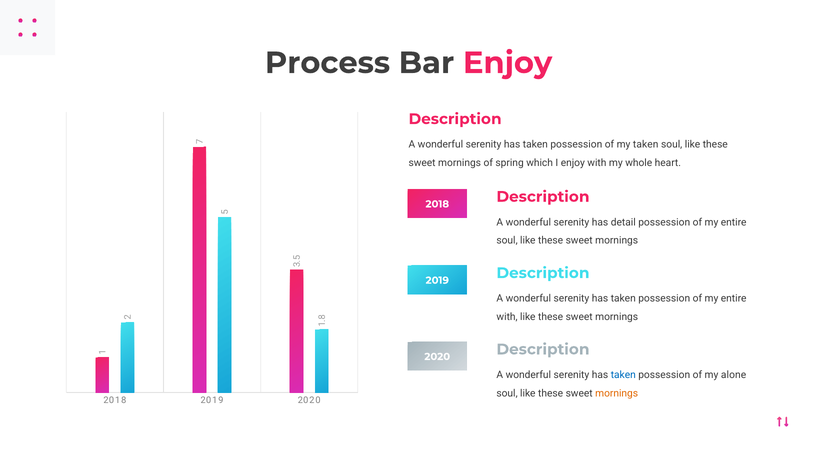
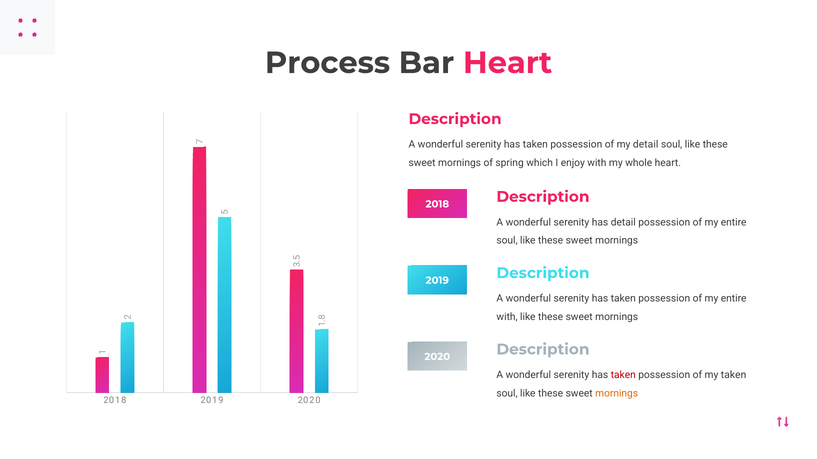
Bar Enjoy: Enjoy -> Heart (508, 63)
my taken: taken -> detail (646, 145)
taken colour: blue -> red (623, 375)
my alone: alone -> taken (734, 375)
